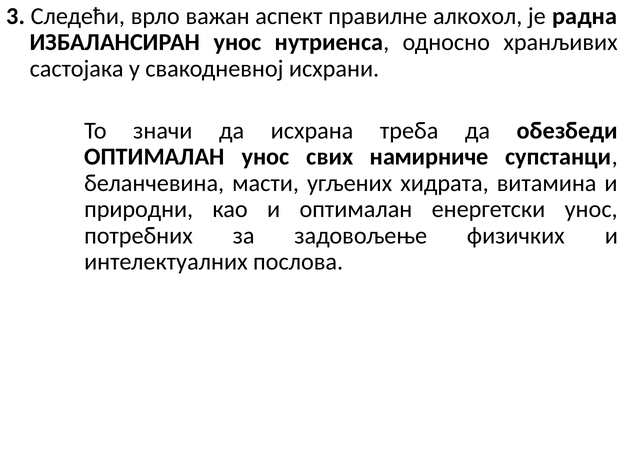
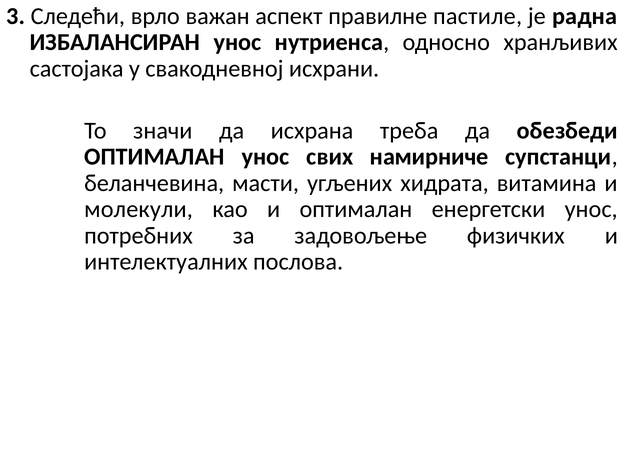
алкохoл: алкохoл -> пастиле (478, 16)
природни: природни -> молекули (139, 209)
